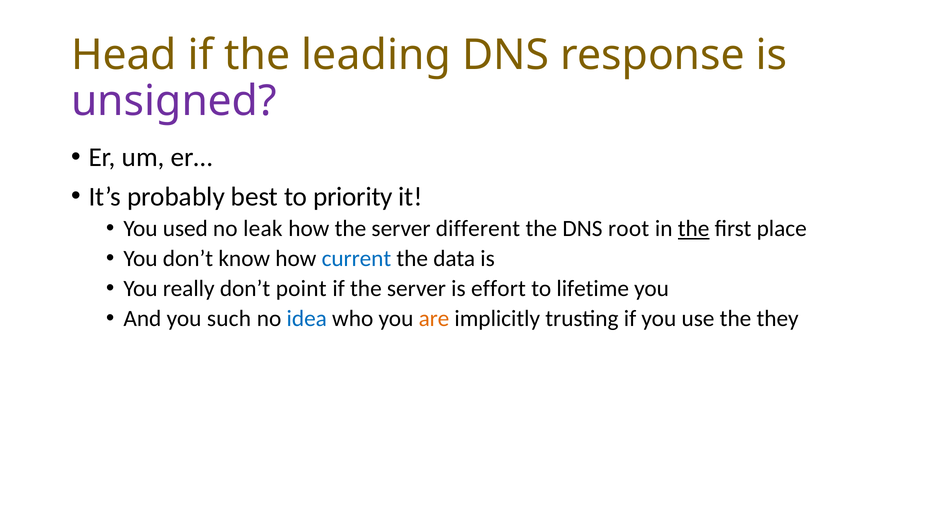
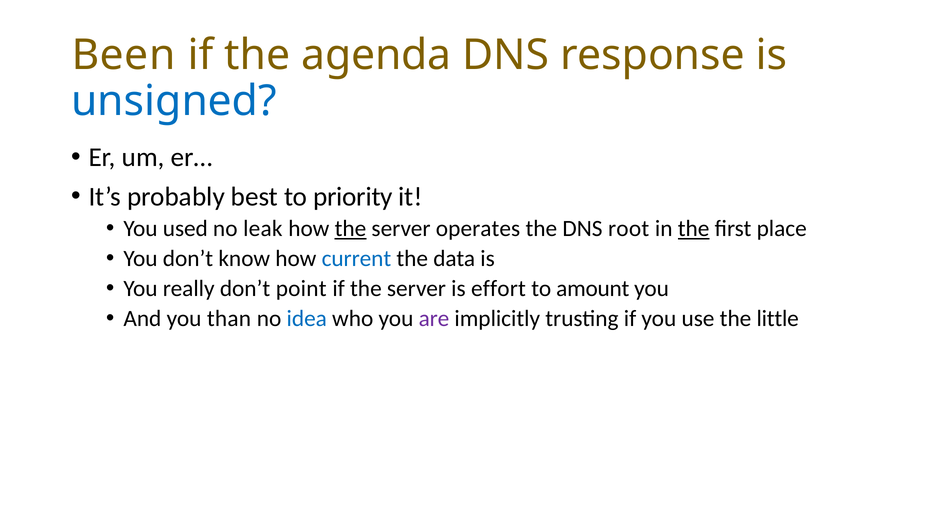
Head: Head -> Been (124, 55)
leading: leading -> agenda (376, 55)
unsigned colour: purple -> blue (174, 101)
the underline: none -> present (350, 229)
different: different -> operates (478, 229)
lifetime: lifetime -> amount (593, 289)
such: such -> than (229, 319)
are colour: orange -> purple (434, 319)
they: they -> little (778, 319)
